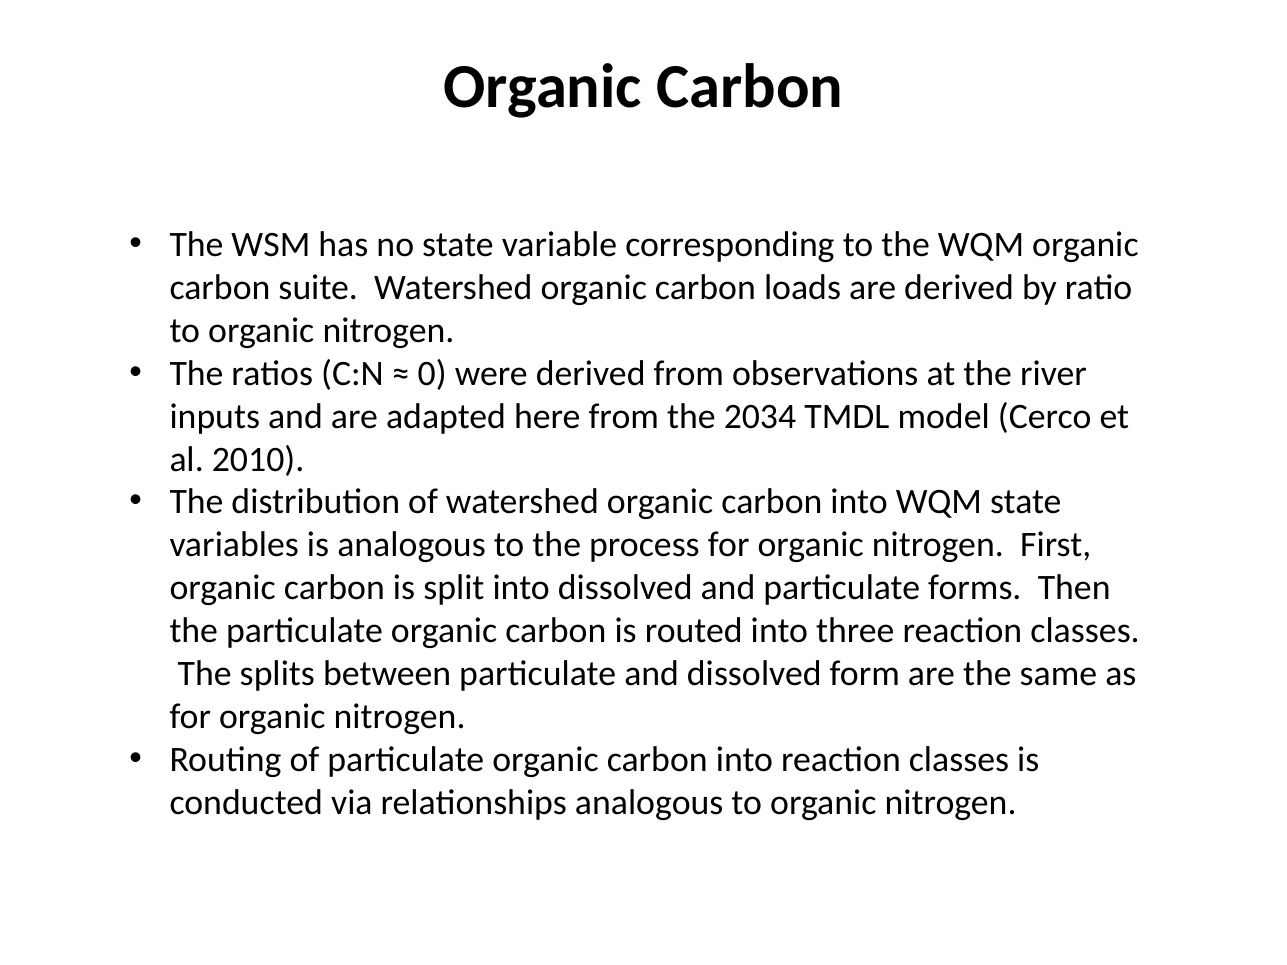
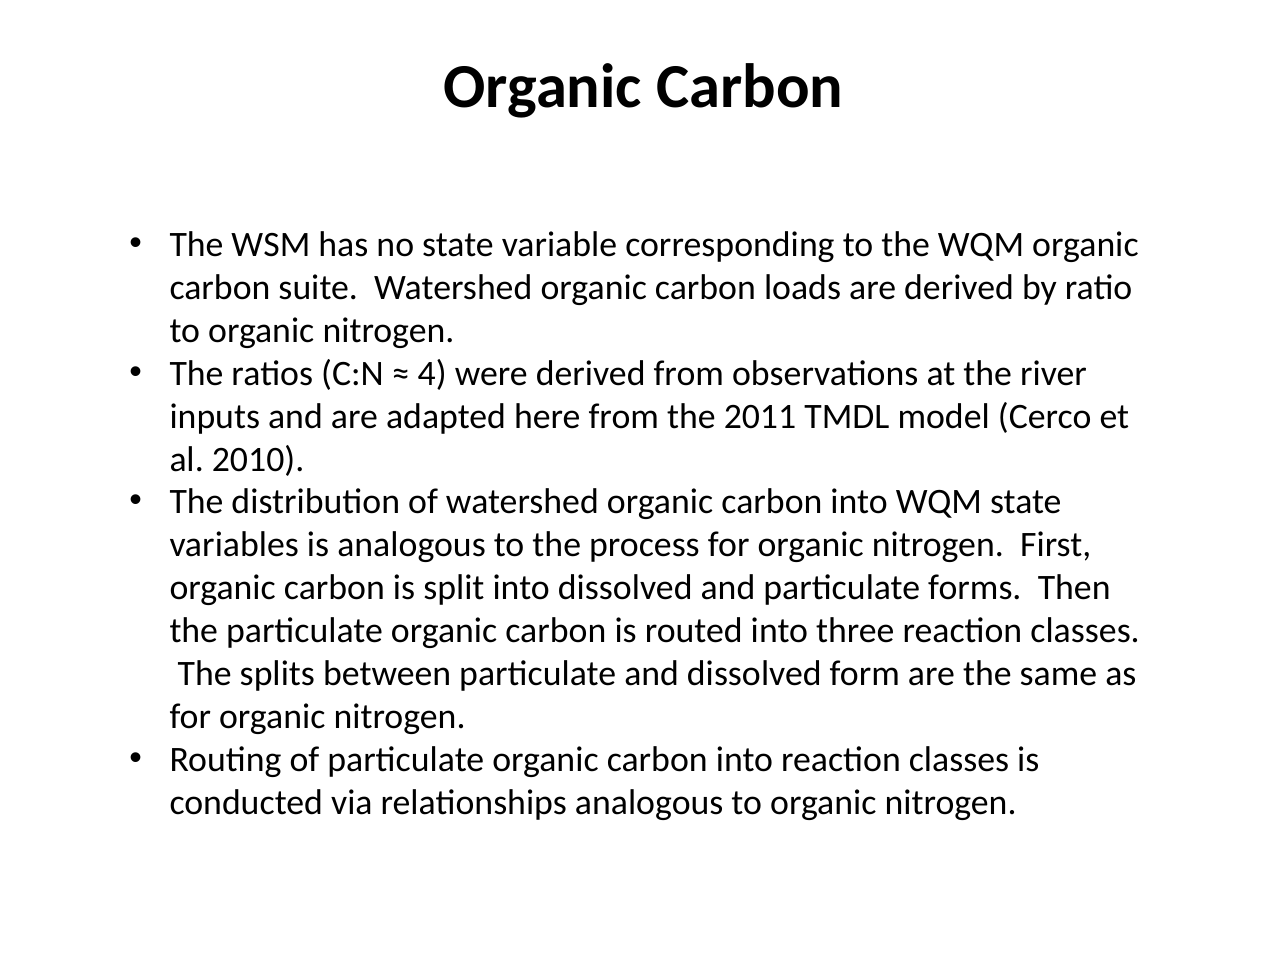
0: 0 -> 4 (432, 373)
2034: 2034 -> 2011 (760, 416)
